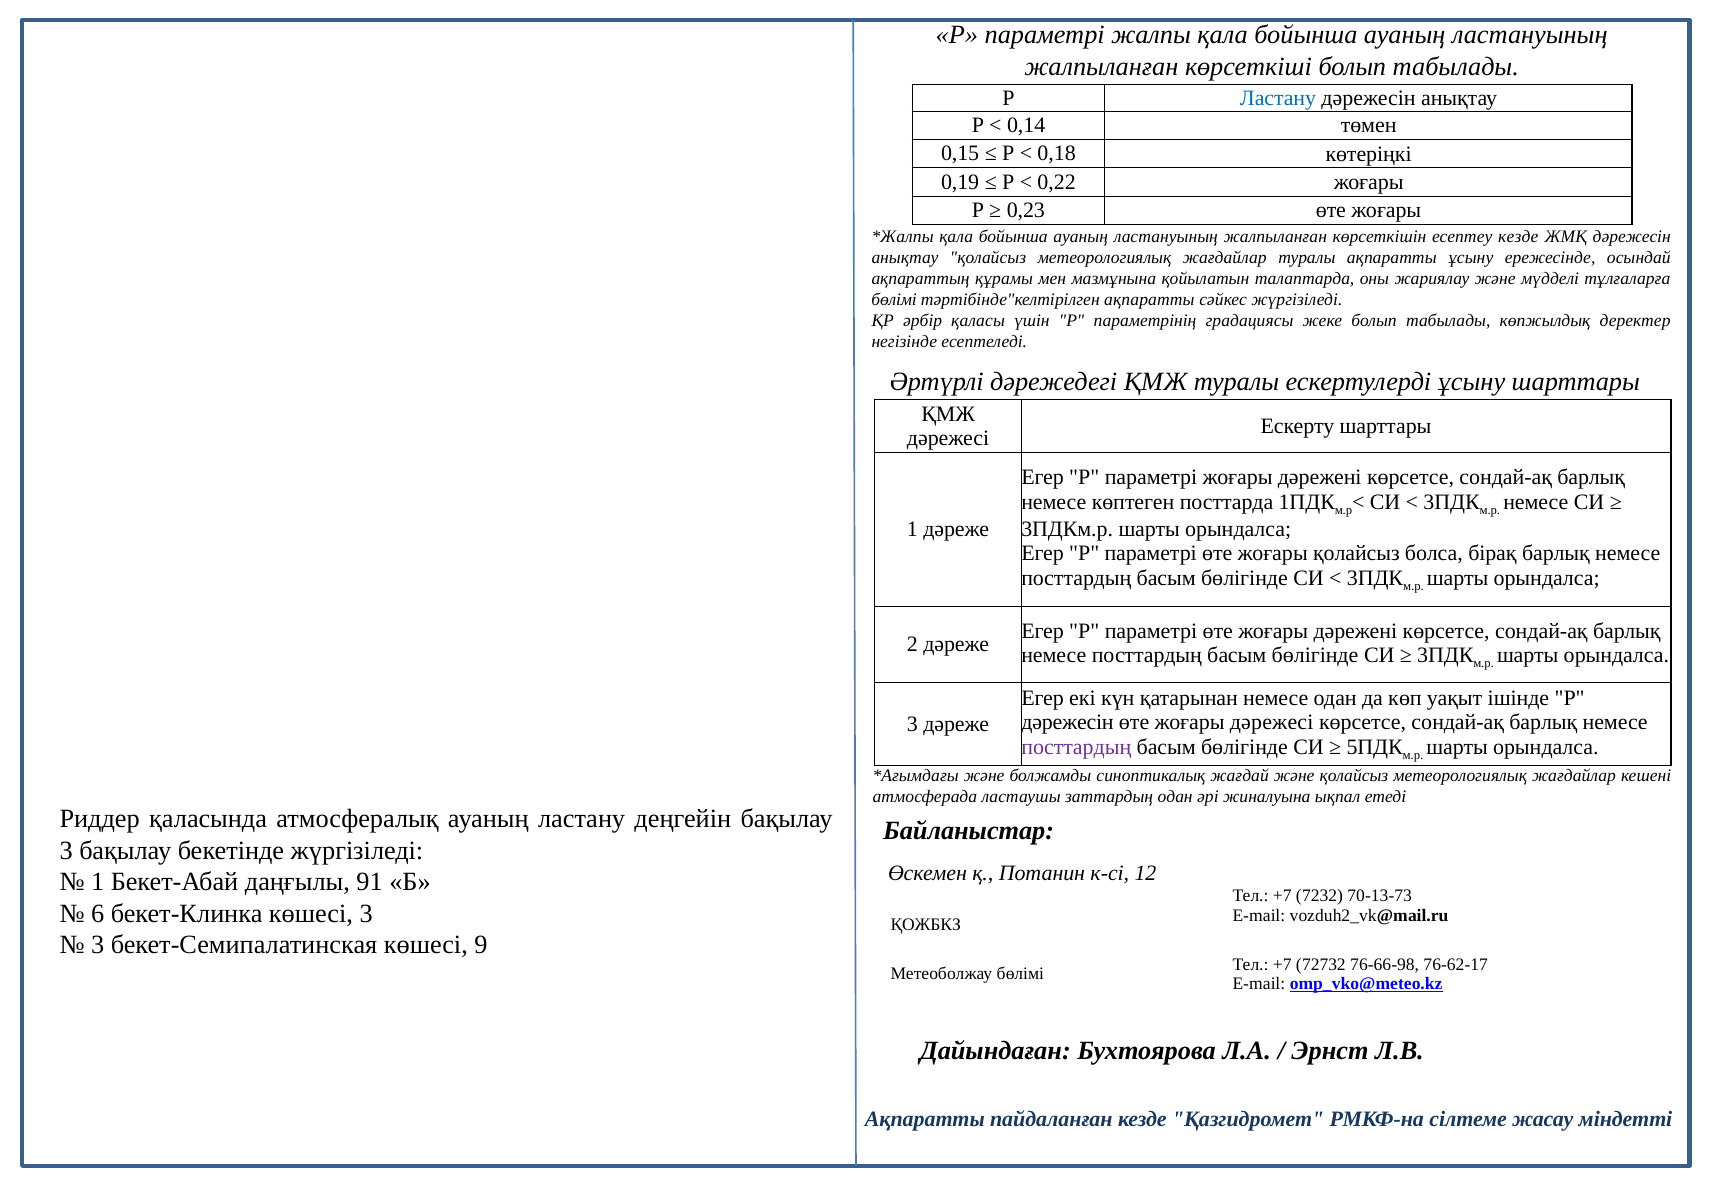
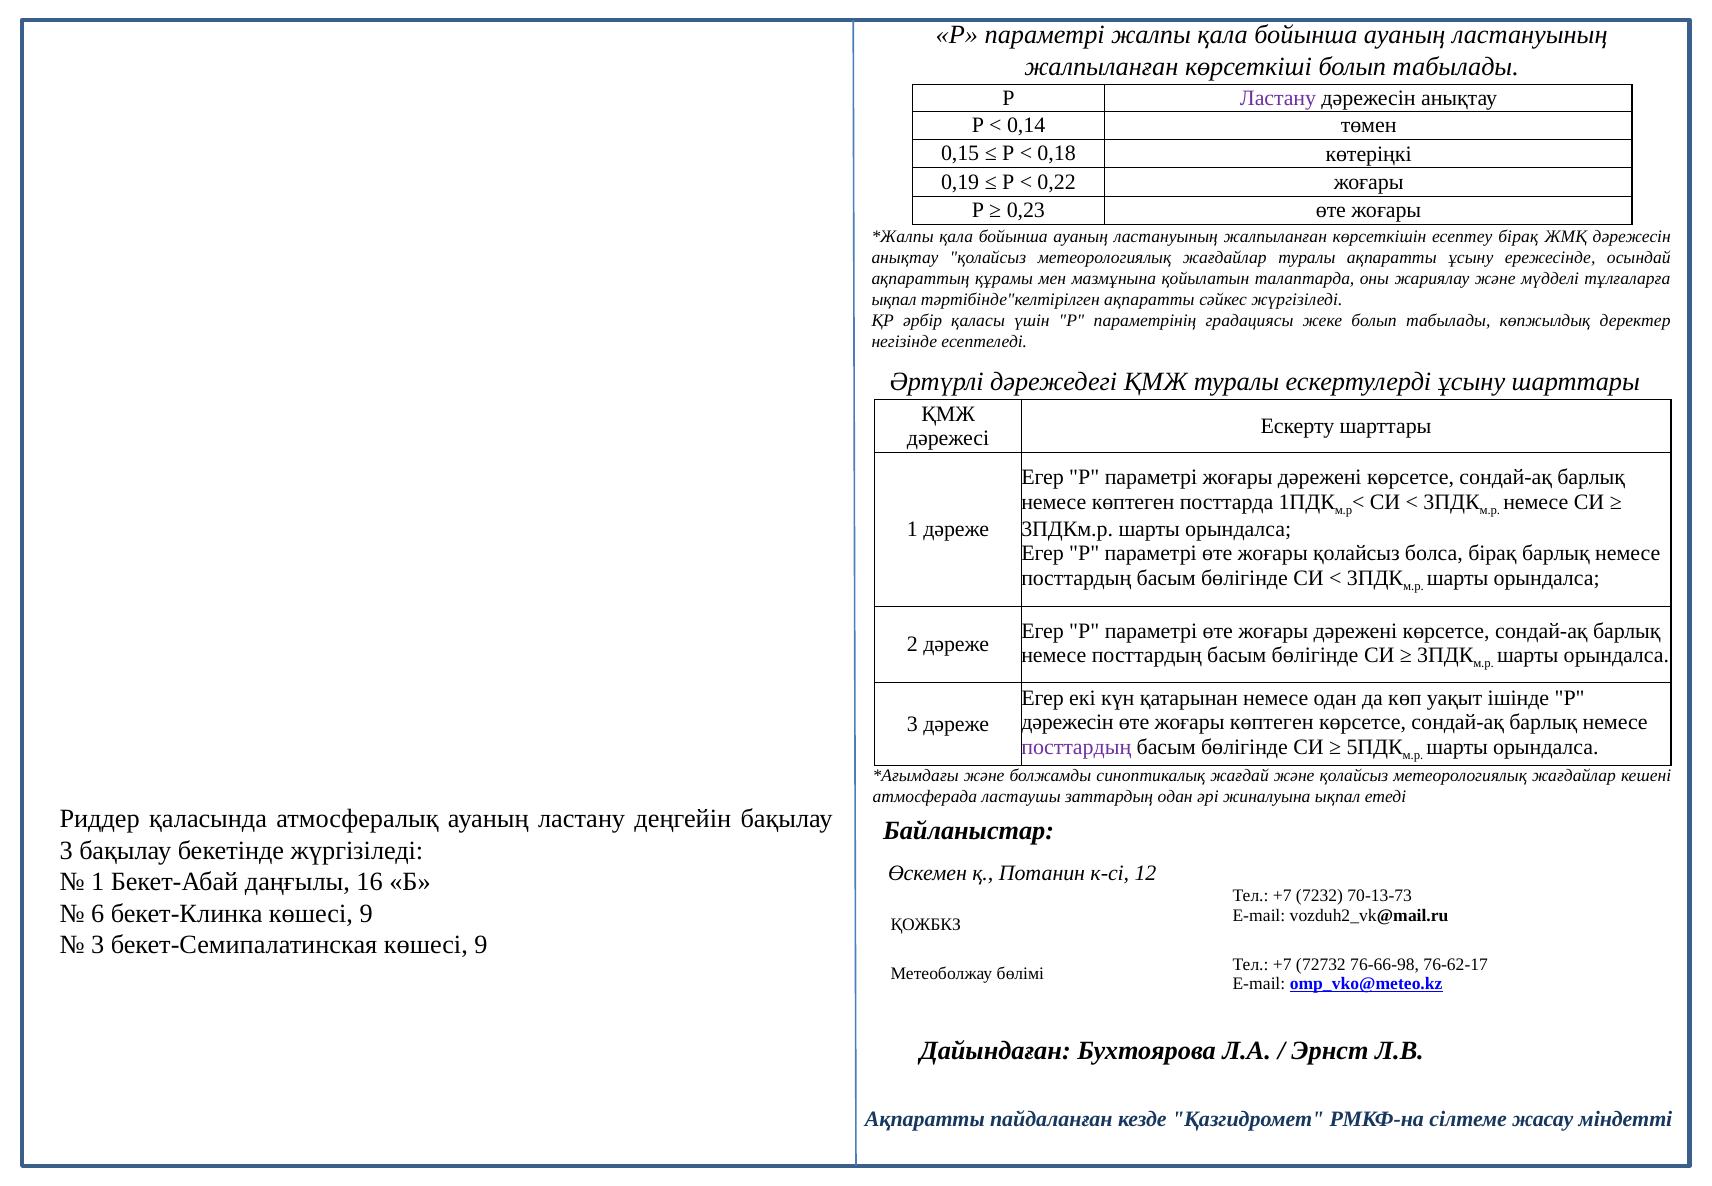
Ластану colour: blue -> purple (1278, 98)
есептеу кезде: кезде -> бірақ (1518, 236)
бөлімі: бөлімі -> ықпал (894, 299)
жоғары дәрежесі: дәрежесі -> көптеген (1272, 722)
91: 91 -> 16 (370, 881)
бекет-Клинка көшесі 3: 3 -> 9 (366, 913)
